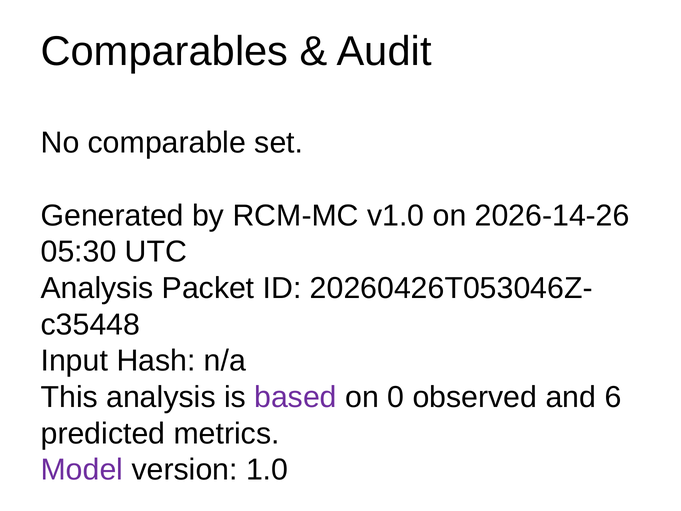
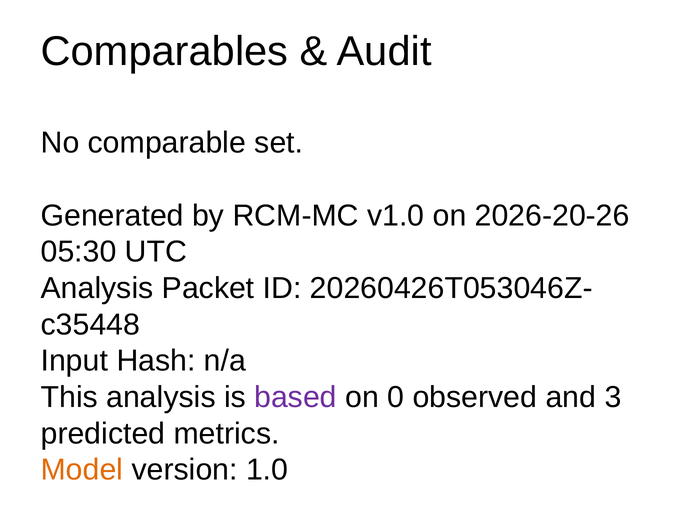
2026-14-26: 2026-14-26 -> 2026-20-26 (552, 215)
6: 6 -> 3 (613, 397)
Model colour: purple -> orange (82, 470)
